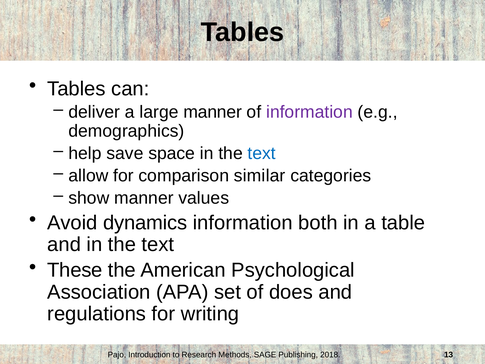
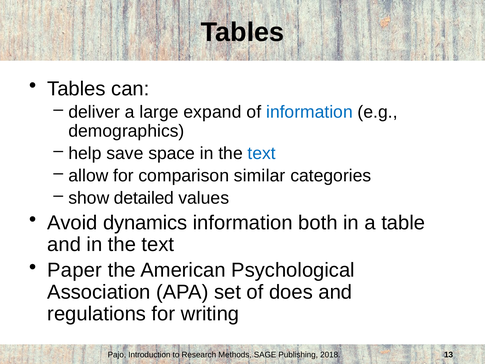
large manner: manner -> expand (212, 112)
information colour: purple -> blue (309, 112)
show manner: manner -> detailed (144, 198)
These: These -> Paper (75, 270)
